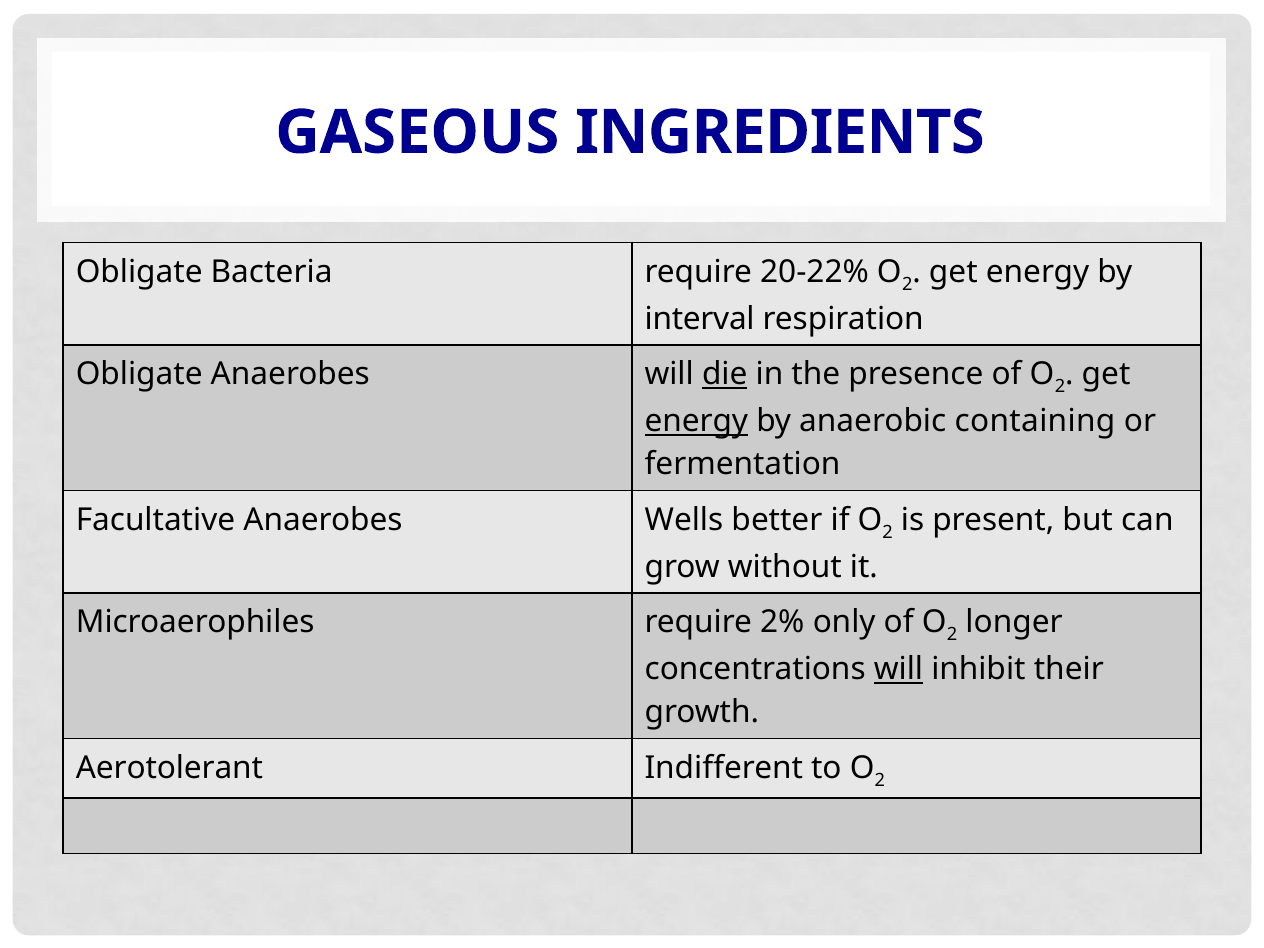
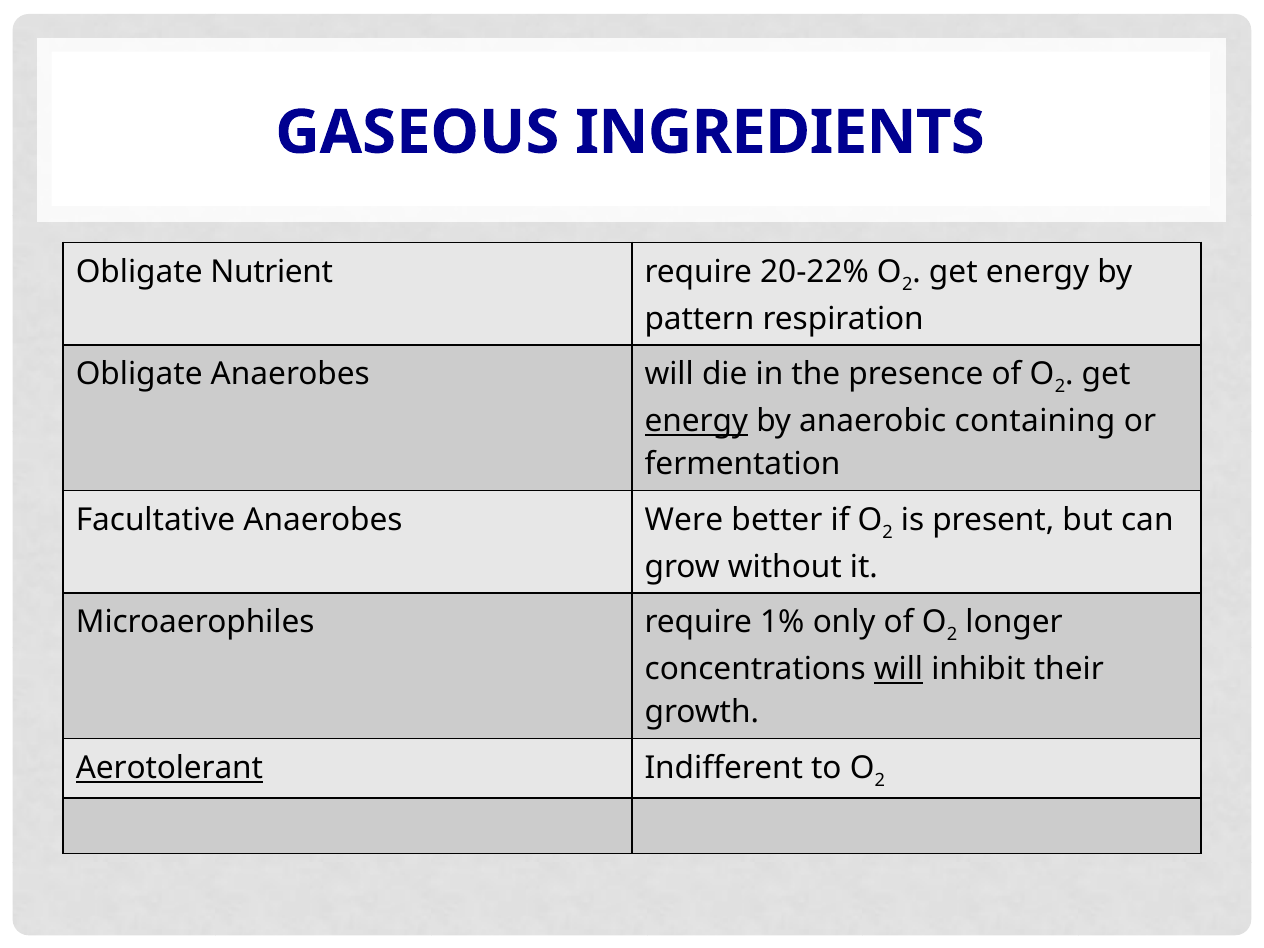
Bacteria: Bacteria -> Nutrient (272, 272)
interval: interval -> pattern (700, 319)
die underline: present -> none (725, 374)
Wells: Wells -> Were (684, 520)
2%: 2% -> 1% (782, 623)
Aerotolerant underline: none -> present (169, 768)
